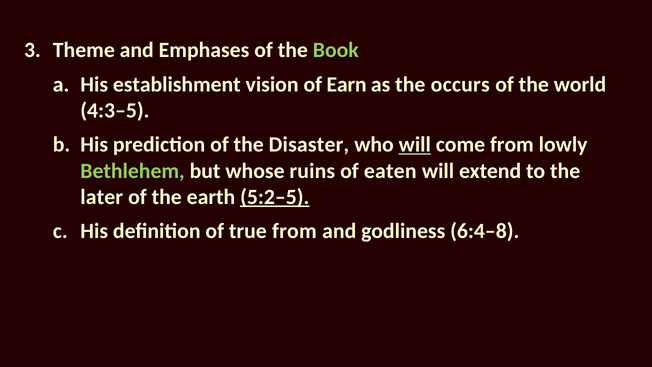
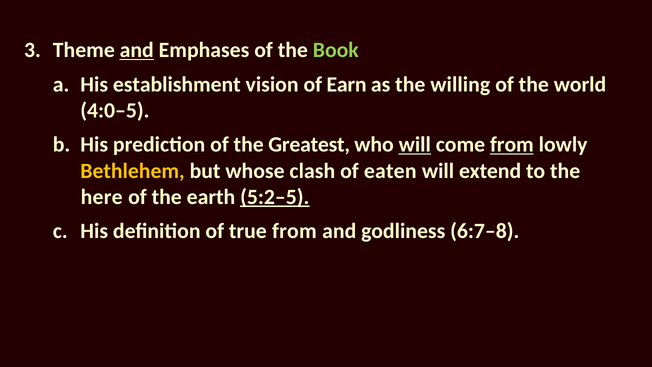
and underline: none -> present (137, 50)
occurs: occurs -> willing (460, 84)
4:3–5: 4:3–5 -> 4:0–5 (115, 110)
Disaster: Disaster -> Greatest (309, 145)
from underline: none -> present (512, 145)
Bethlehem colour: light green -> yellow (133, 171)
ruins: ruins -> clash (312, 171)
later: later -> here (102, 197)
6:4–8: 6:4–8 -> 6:7–8 (485, 231)
